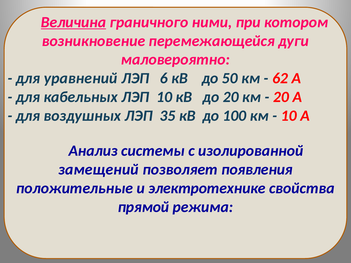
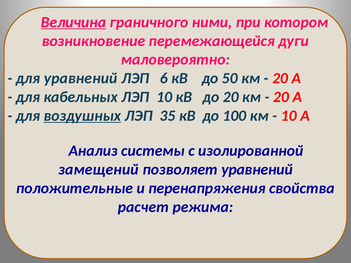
62: 62 -> 20 (280, 78)
воздушных underline: none -> present (82, 116)
позволяет появления: появления -> уравнений (257, 170)
электротехнике: электротехнике -> перенапряжения (207, 188)
прямой: прямой -> расчет (143, 207)
